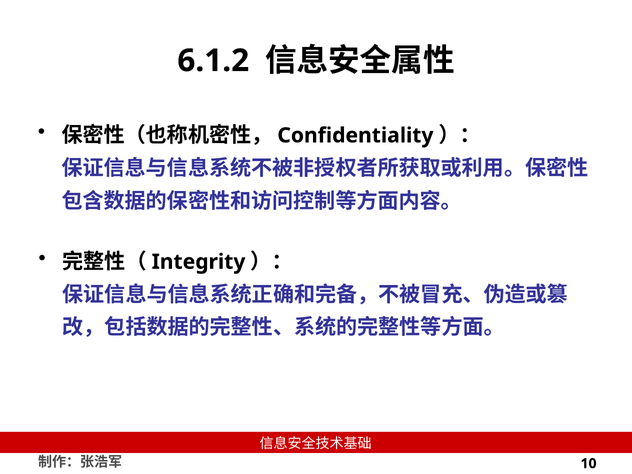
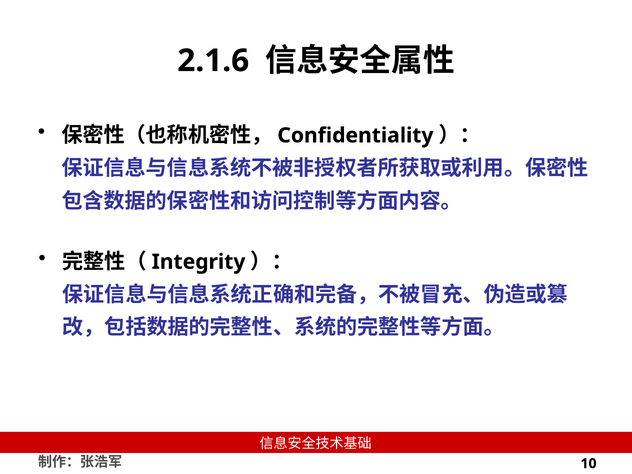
6.1.2: 6.1.2 -> 2.1.6 (213, 61)
